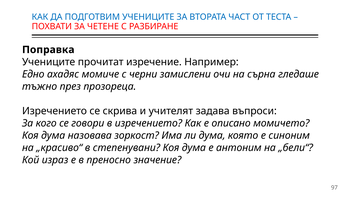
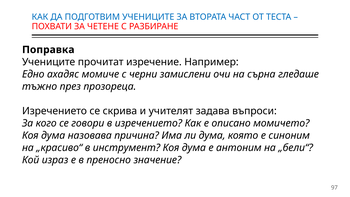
зоркост: зоркост -> причина (137, 135)
степенувани: степенувани -> инструмент (127, 148)
